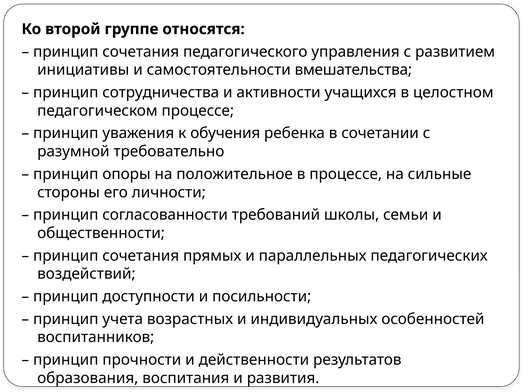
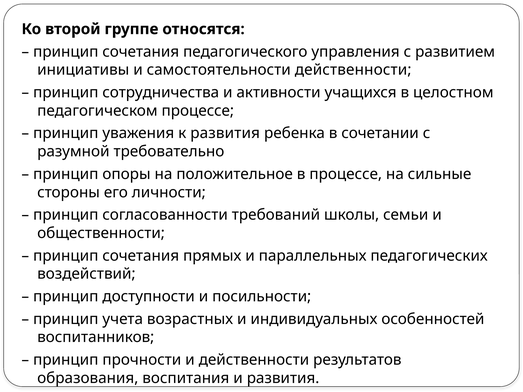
самостоятельности вмешательства: вмешательства -> действенности (353, 70)
к обучения: обучения -> развития (225, 133)
